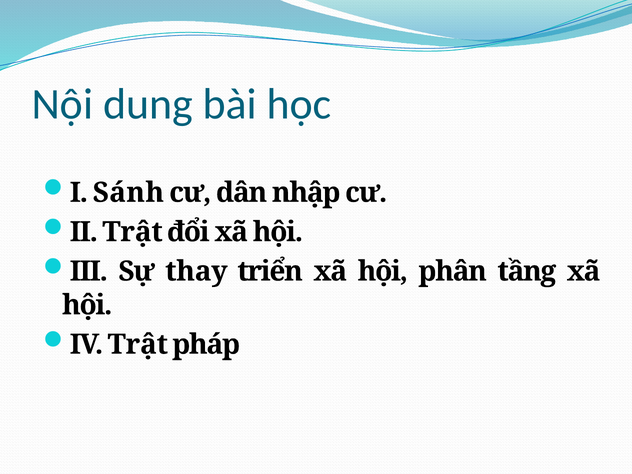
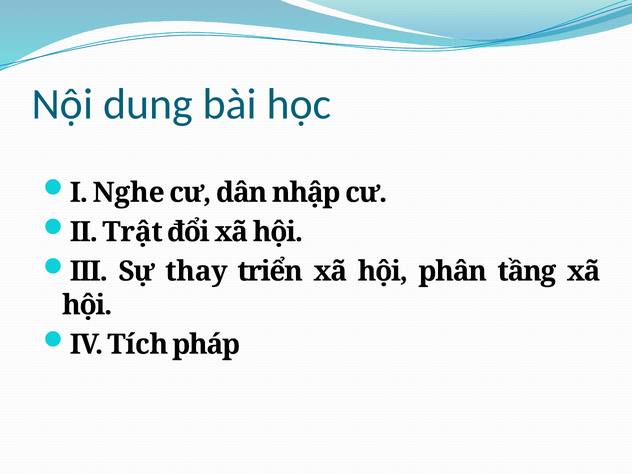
Sánh: Sánh -> Nghe (129, 193)
IV Trật: Trật -> Tích (138, 344)
